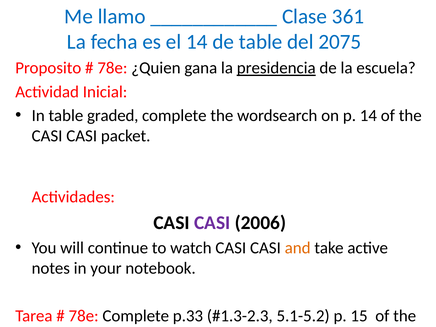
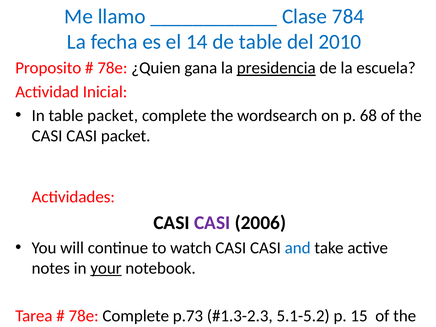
361: 361 -> 784 (348, 16)
2075: 2075 -> 2010 (340, 42)
table graded: graded -> packet (113, 116)
p 14: 14 -> 68 (368, 116)
and colour: orange -> blue (298, 248)
your underline: none -> present (106, 268)
p.33: p.33 -> p.73 (188, 316)
